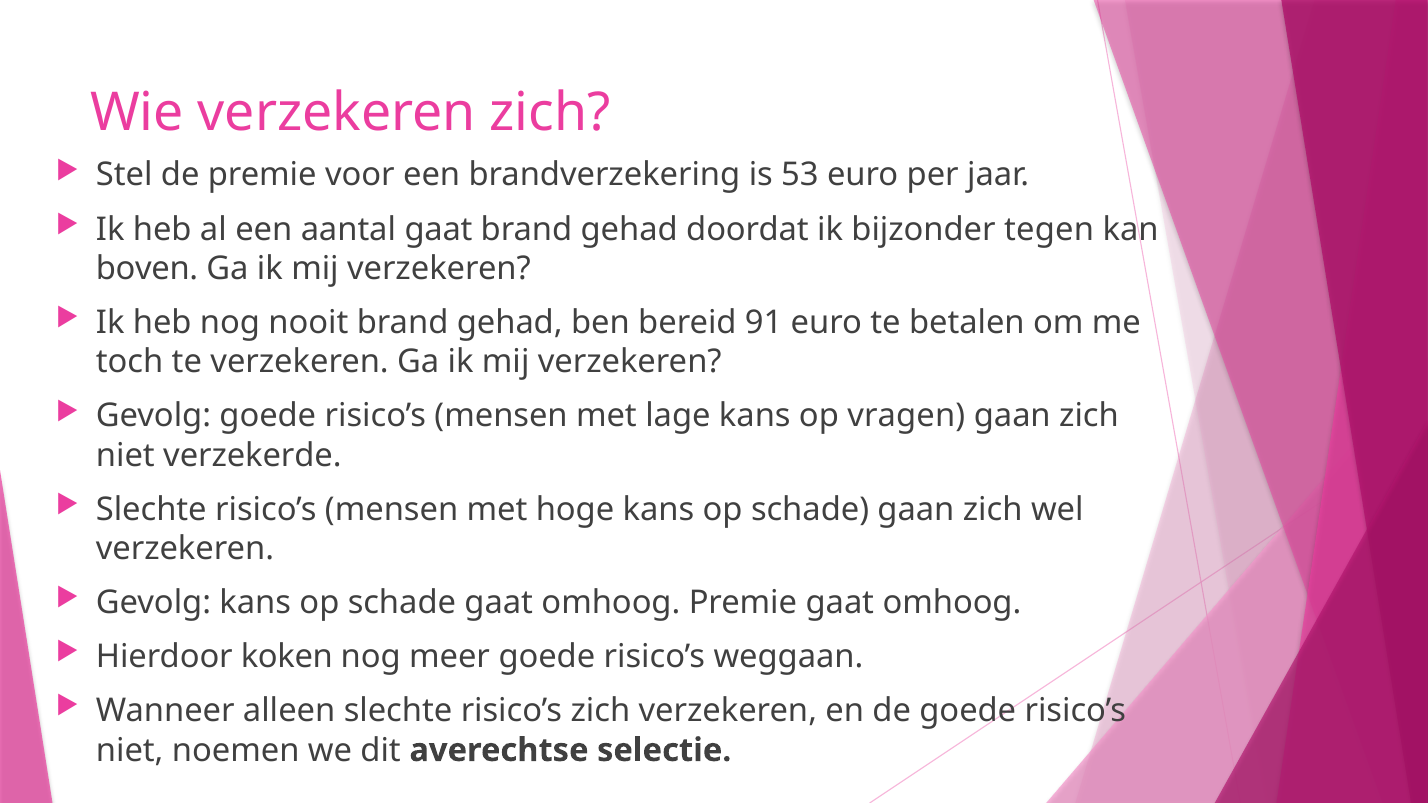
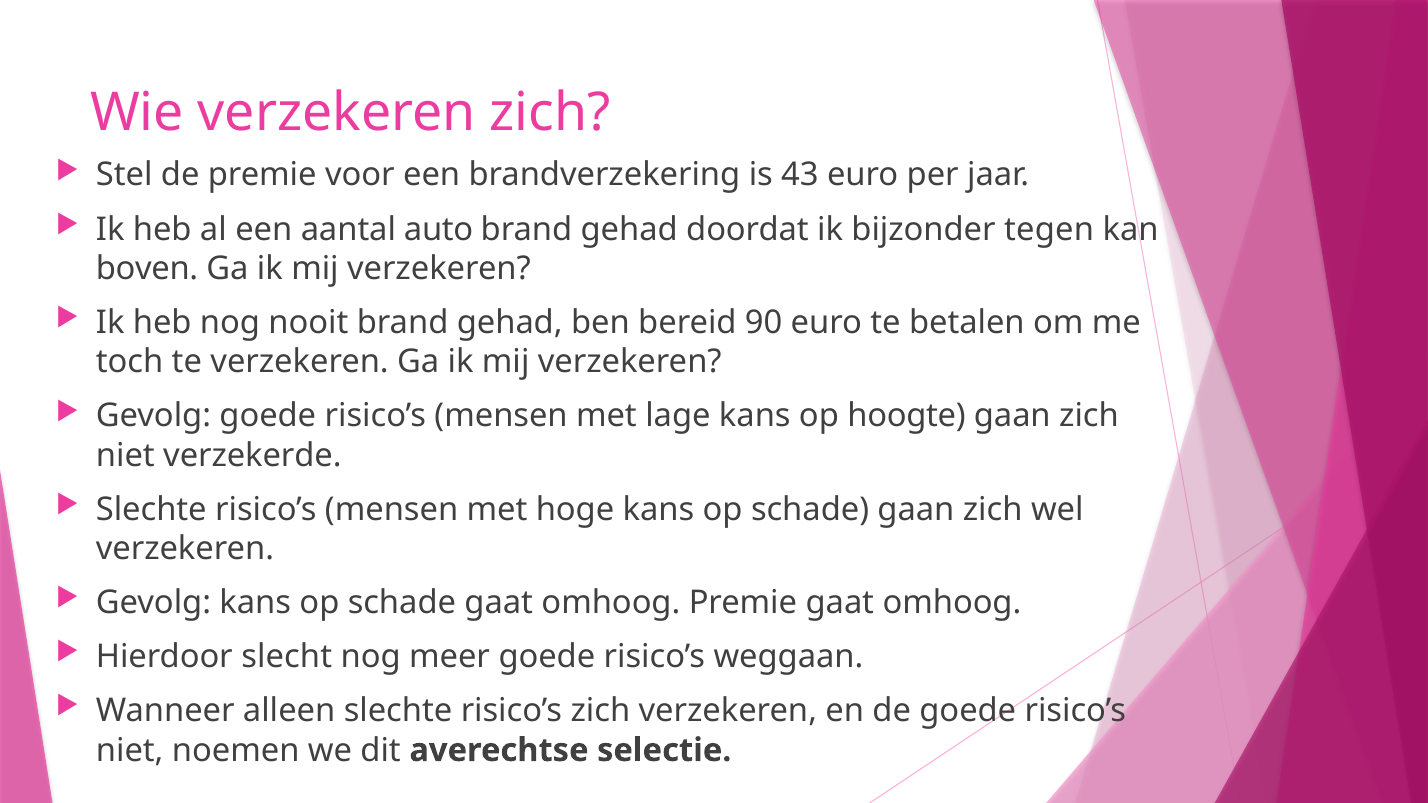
53: 53 -> 43 (800, 175)
aantal gaat: gaat -> auto (439, 229)
91: 91 -> 90 (764, 323)
vragen: vragen -> hoogte (907, 416)
koken: koken -> slecht (287, 657)
